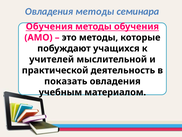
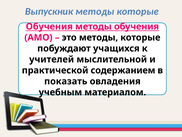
Овладения: Овладения -> Выпускник (49, 11)
семинара: семинара -> которые (138, 11)
деятельность: деятельность -> содержанием (123, 70)
